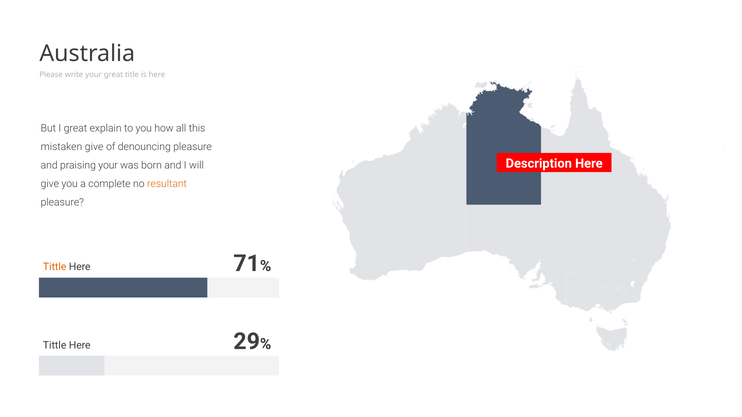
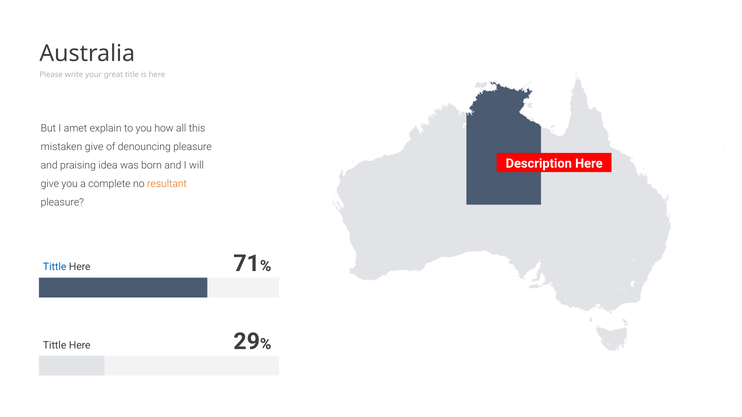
I great: great -> amet (75, 128)
praising your: your -> idea (108, 166)
Tittle colour: orange -> blue (55, 267)
